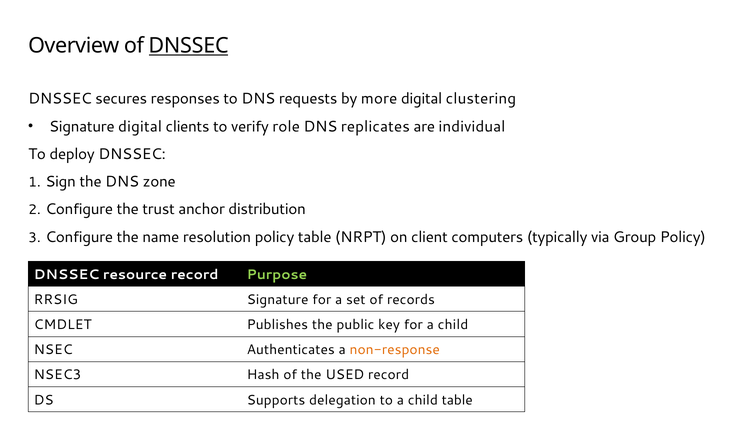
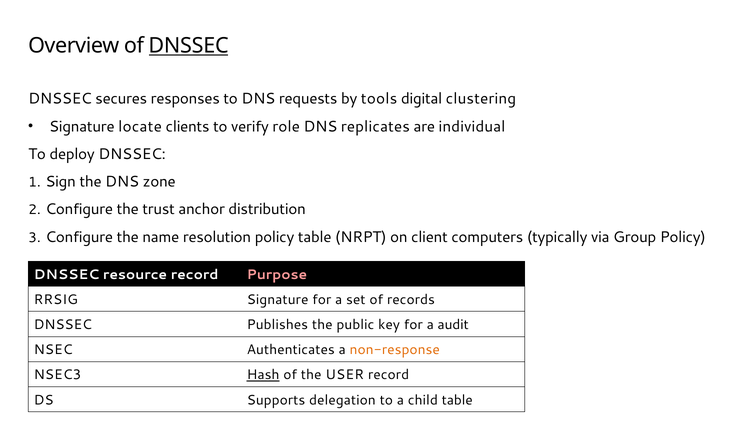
more: more -> tools (379, 99)
Signature digital: digital -> locate (140, 127)
Purpose colour: light green -> pink (277, 275)
CMDLET: CMDLET -> DNSSEC (63, 325)
for a child: child -> audit (453, 325)
Hash underline: none -> present (263, 375)
USED: USED -> USER (345, 375)
